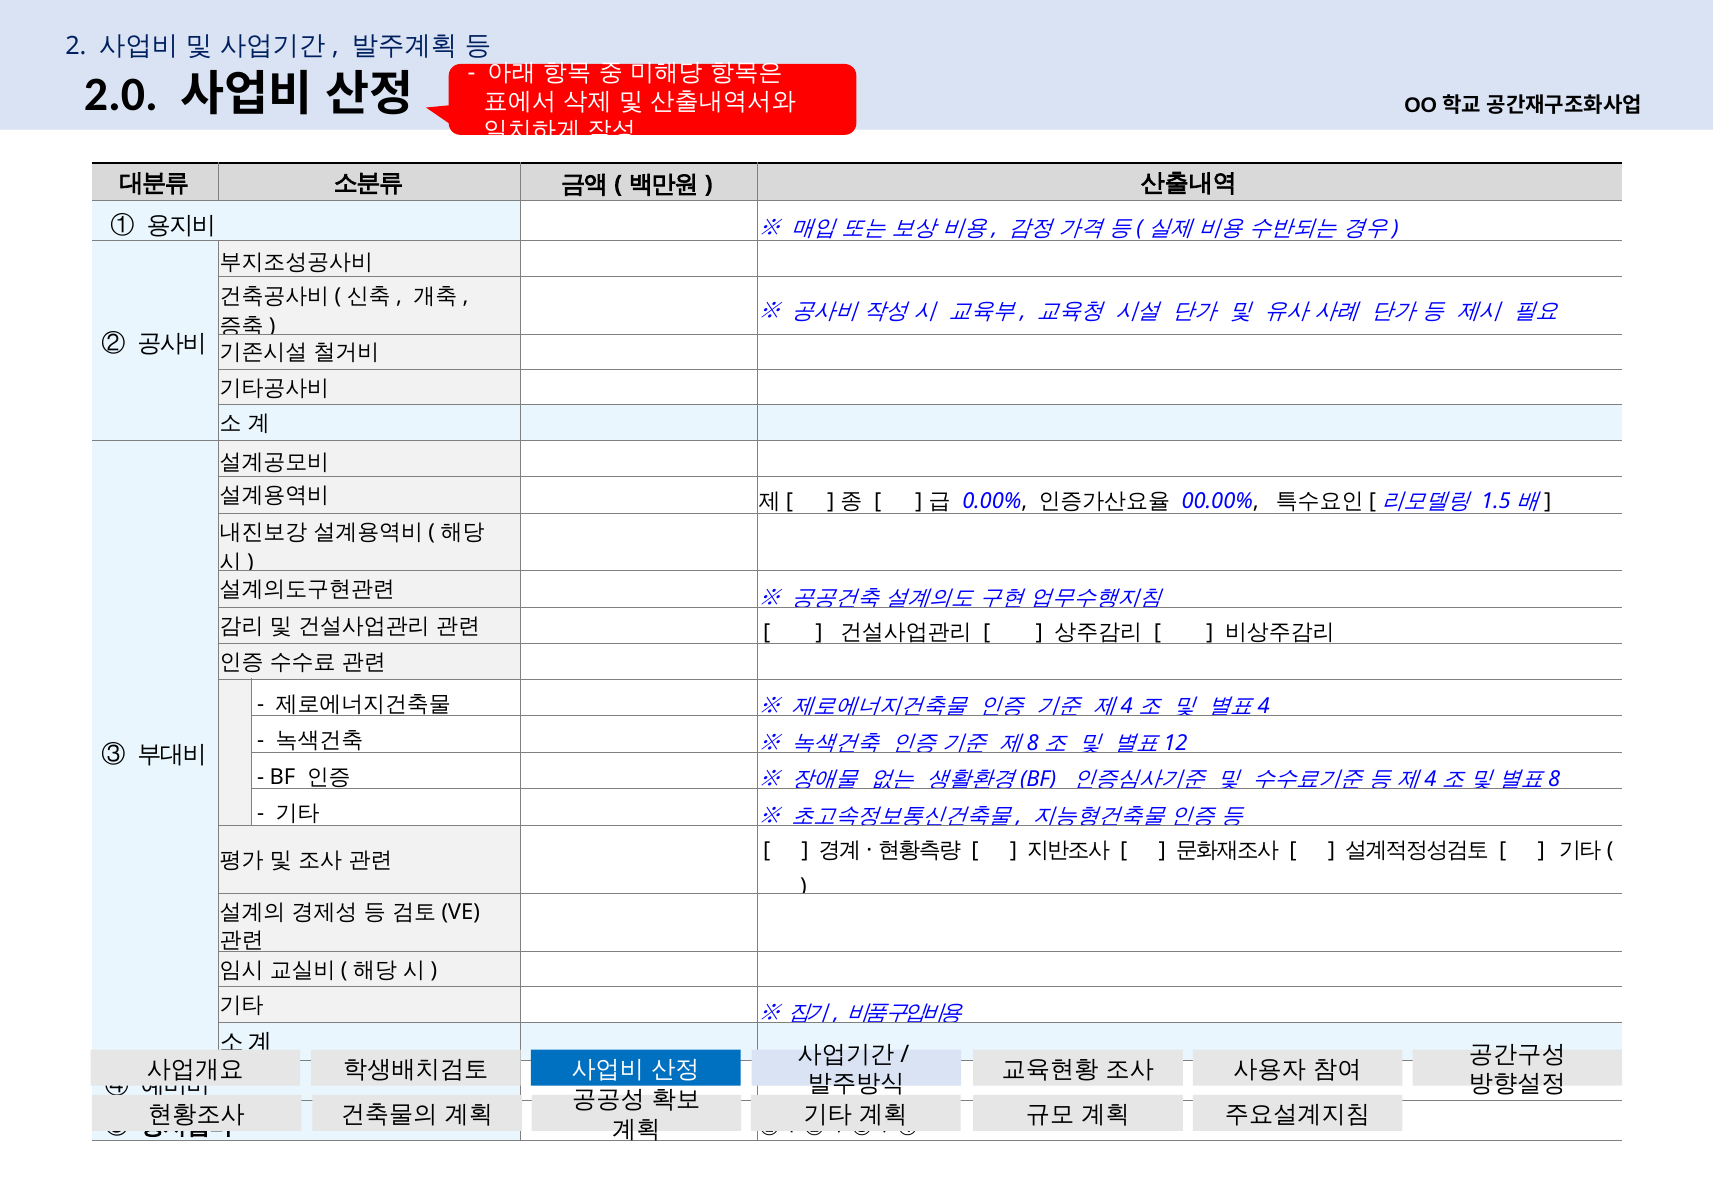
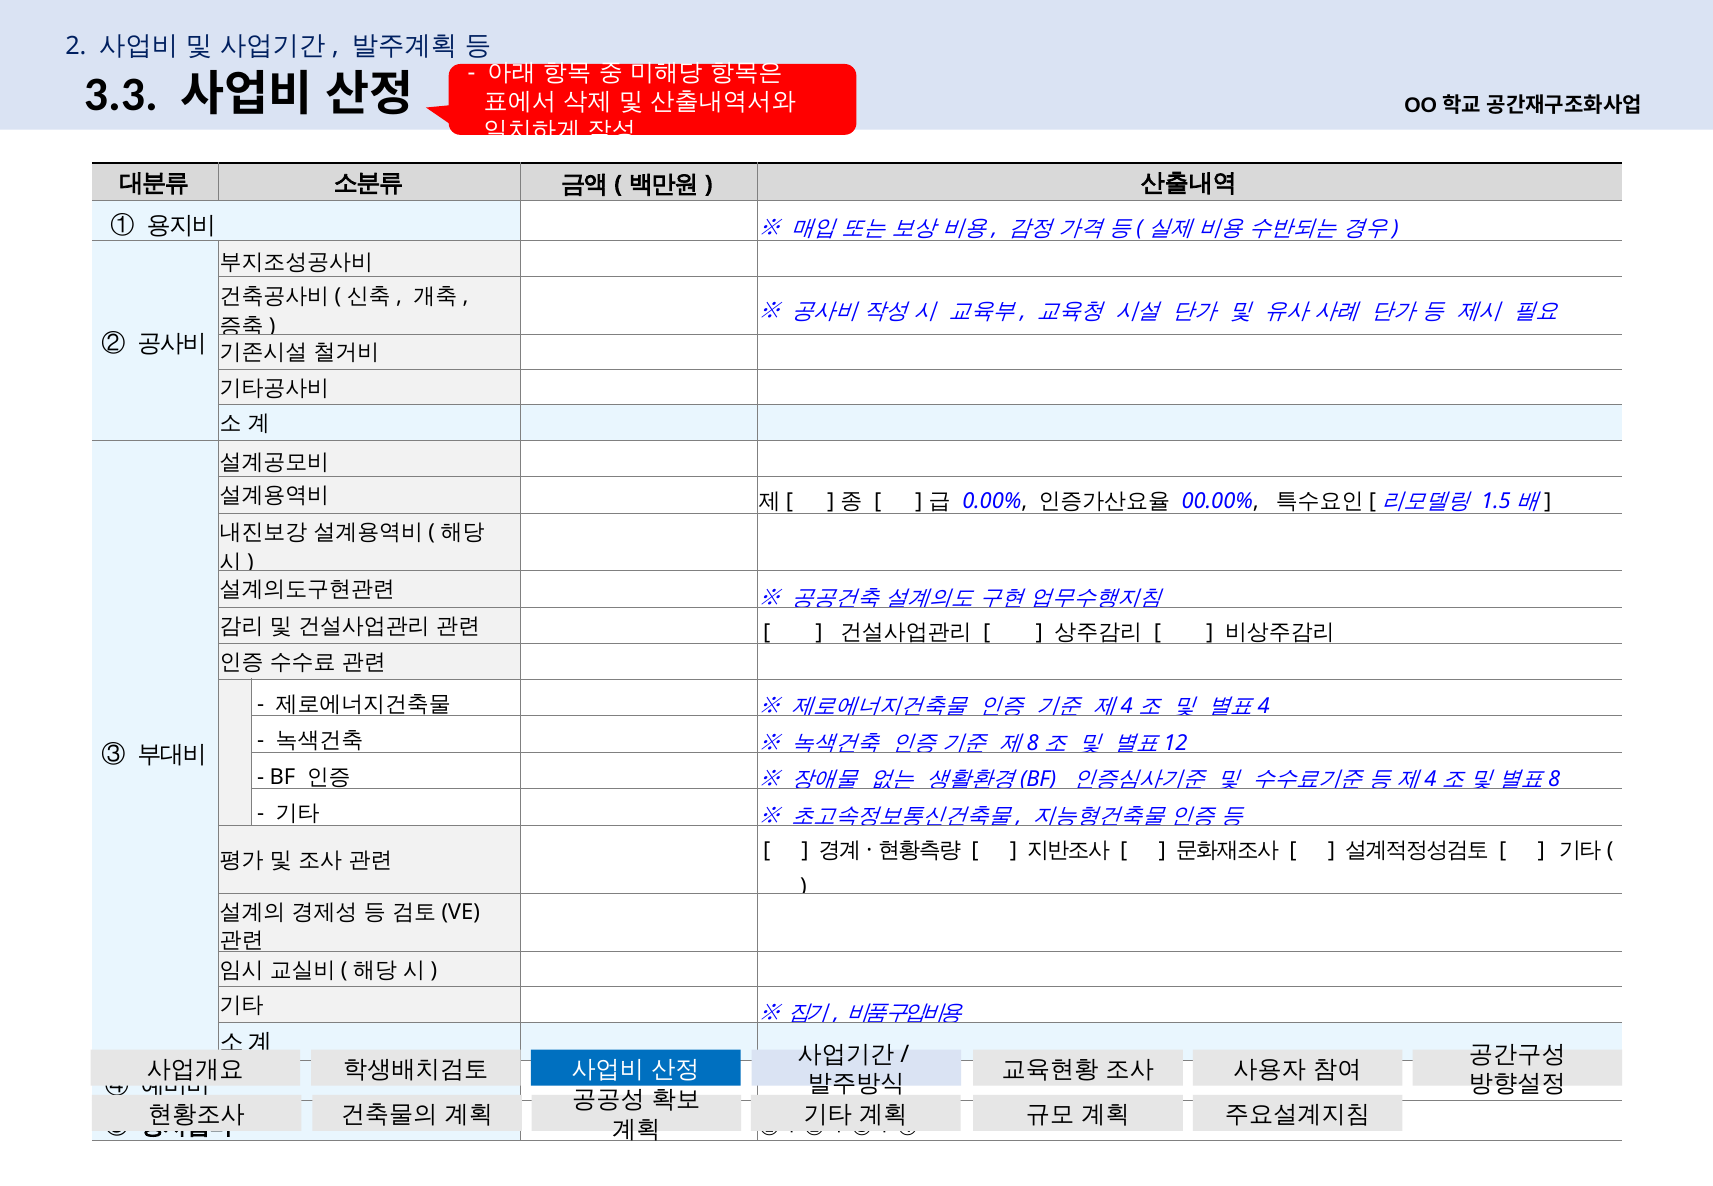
2.0: 2.0 -> 3.3 (121, 94)
